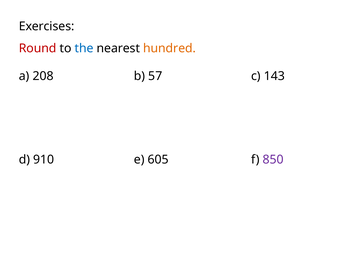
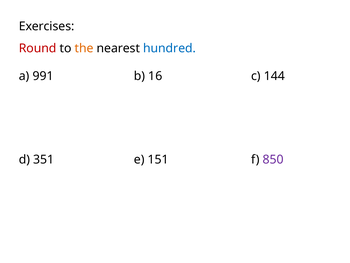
the colour: blue -> orange (84, 48)
hundred colour: orange -> blue (170, 48)
208: 208 -> 991 (43, 76)
57: 57 -> 16 (155, 76)
143: 143 -> 144 (274, 76)
910: 910 -> 351 (44, 159)
605: 605 -> 151 (158, 159)
